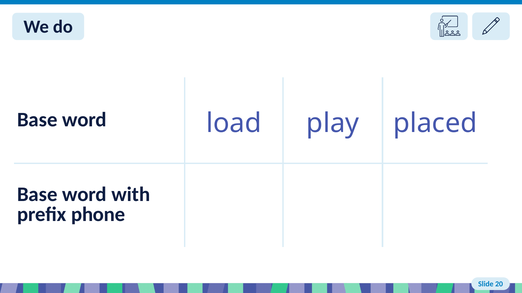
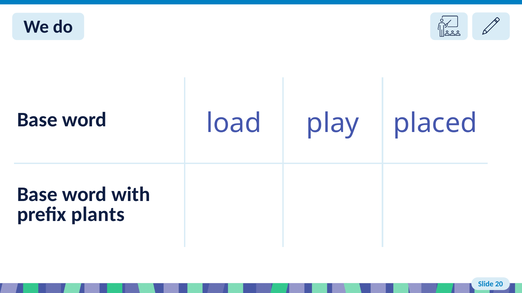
phone: phone -> plants (98, 215)
